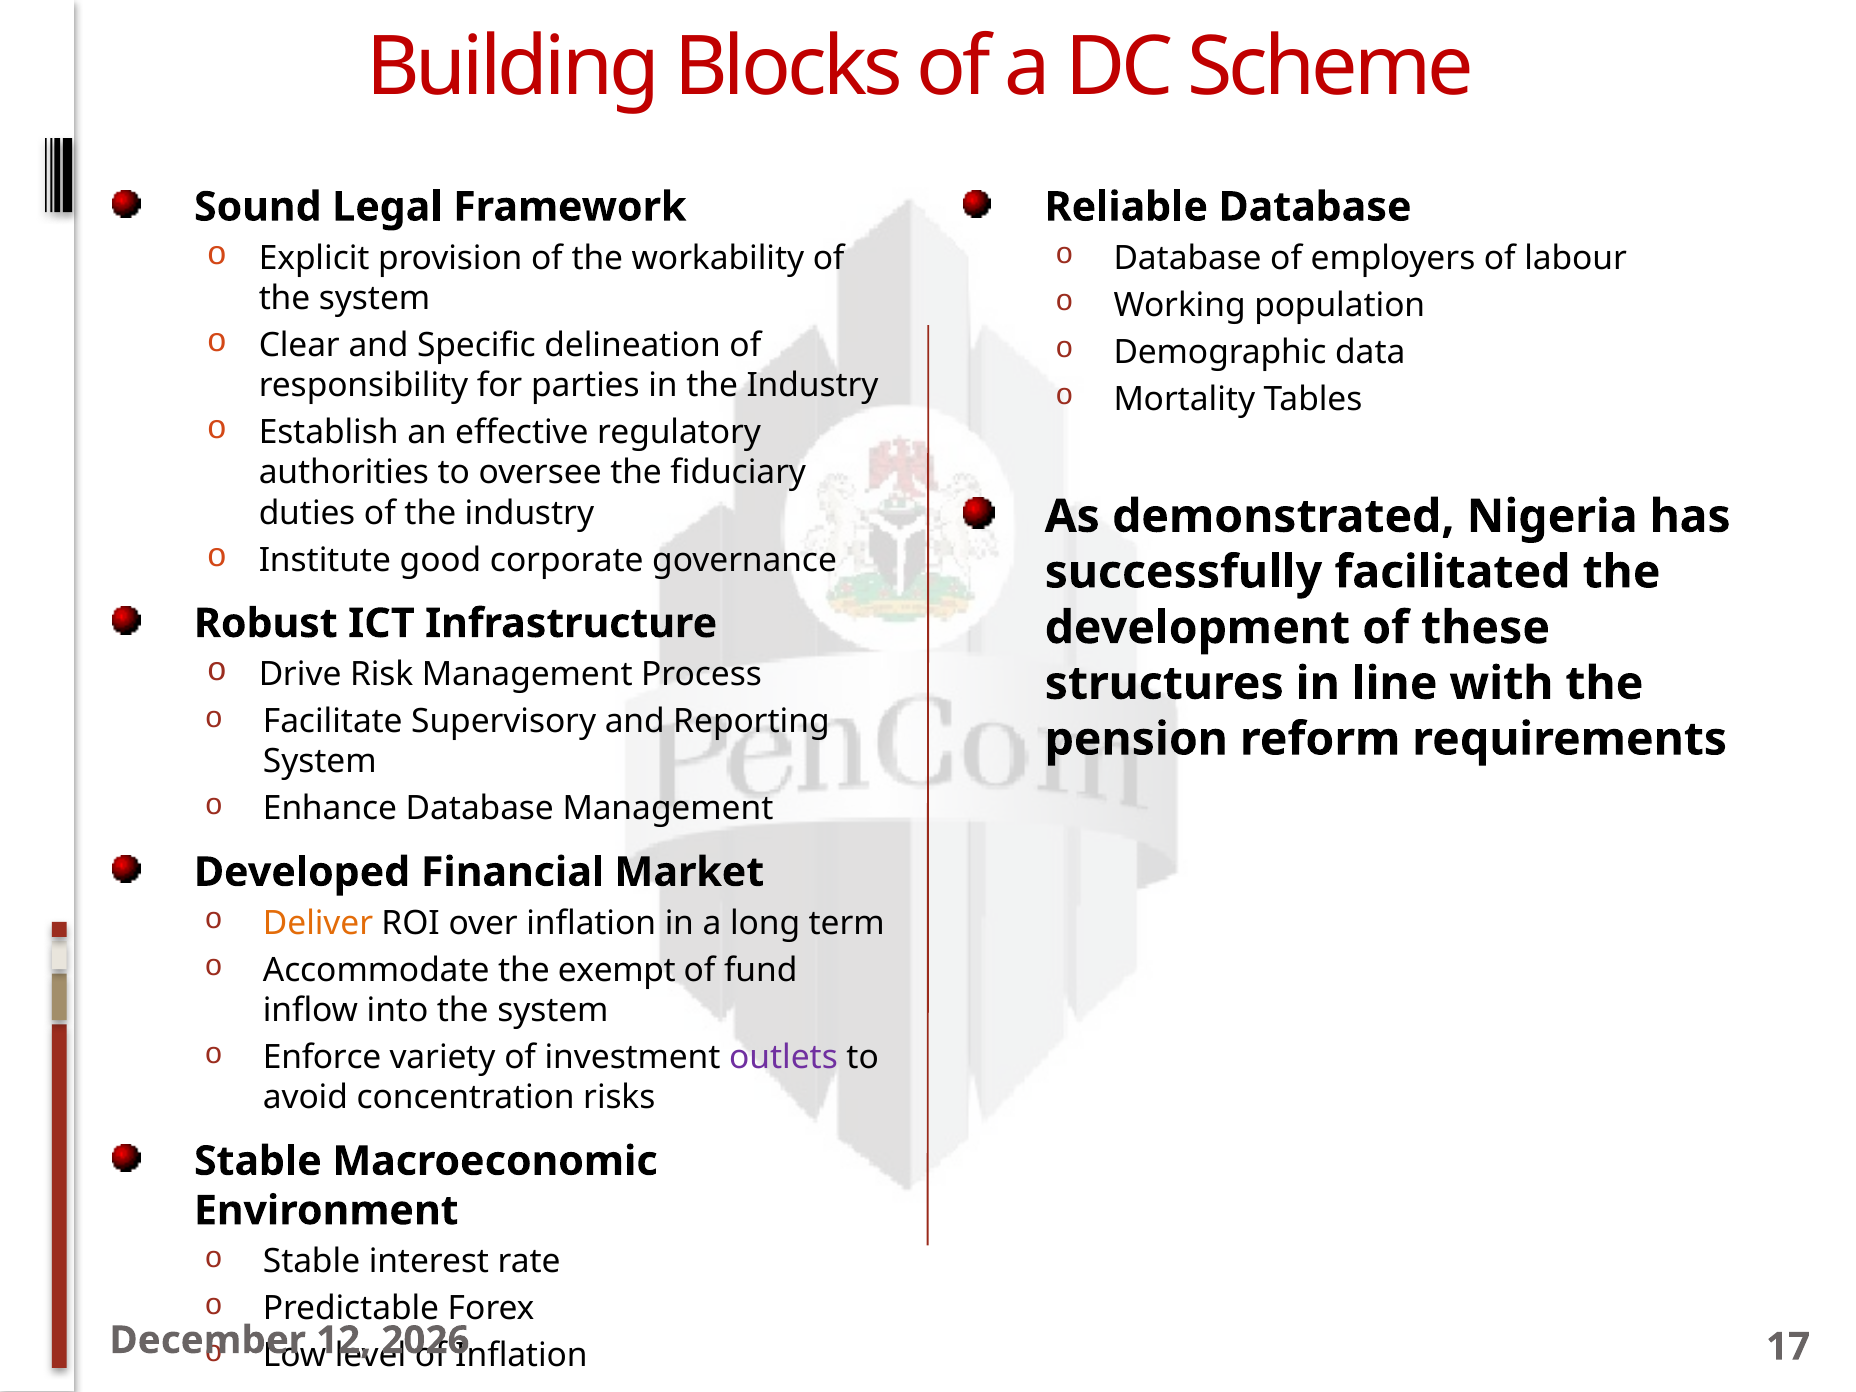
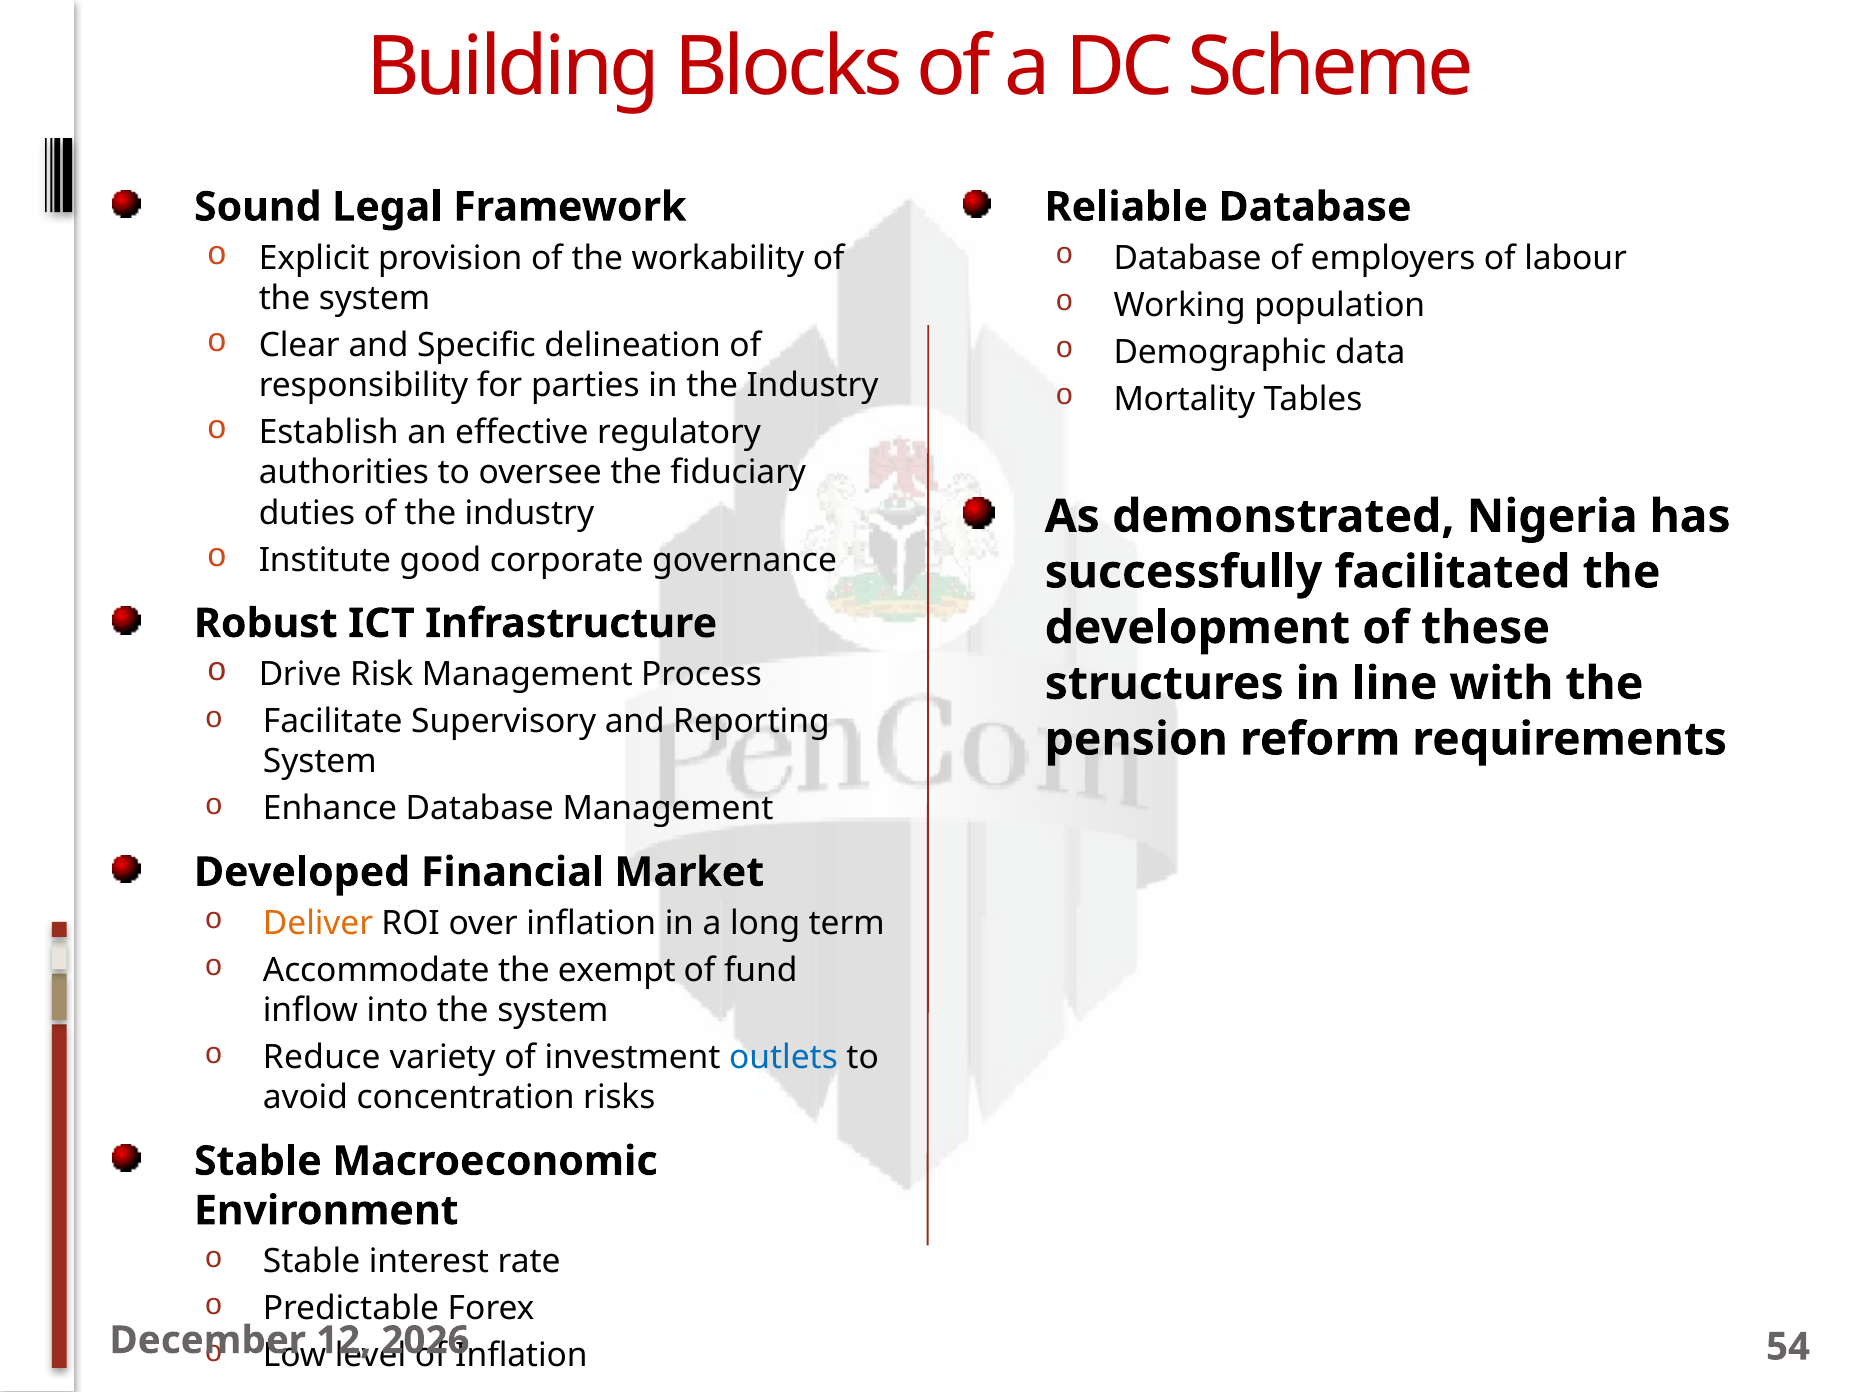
Enforce: Enforce -> Reduce (322, 1058)
outlets colour: purple -> blue (784, 1058)
17: 17 -> 54 (1788, 1347)
